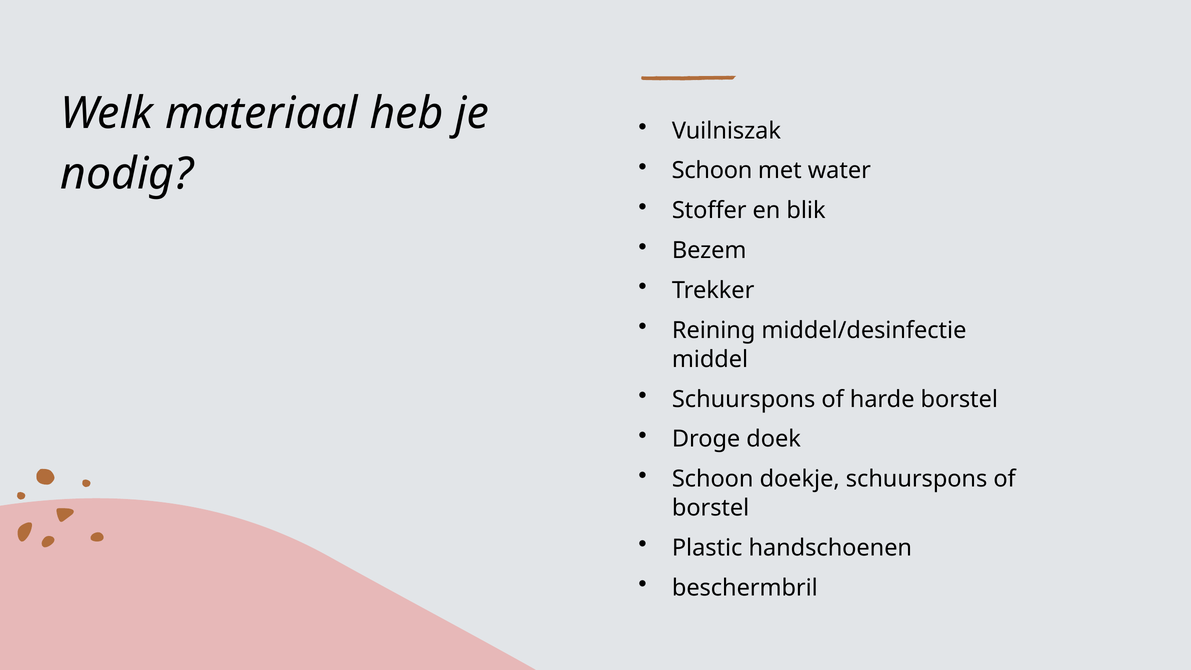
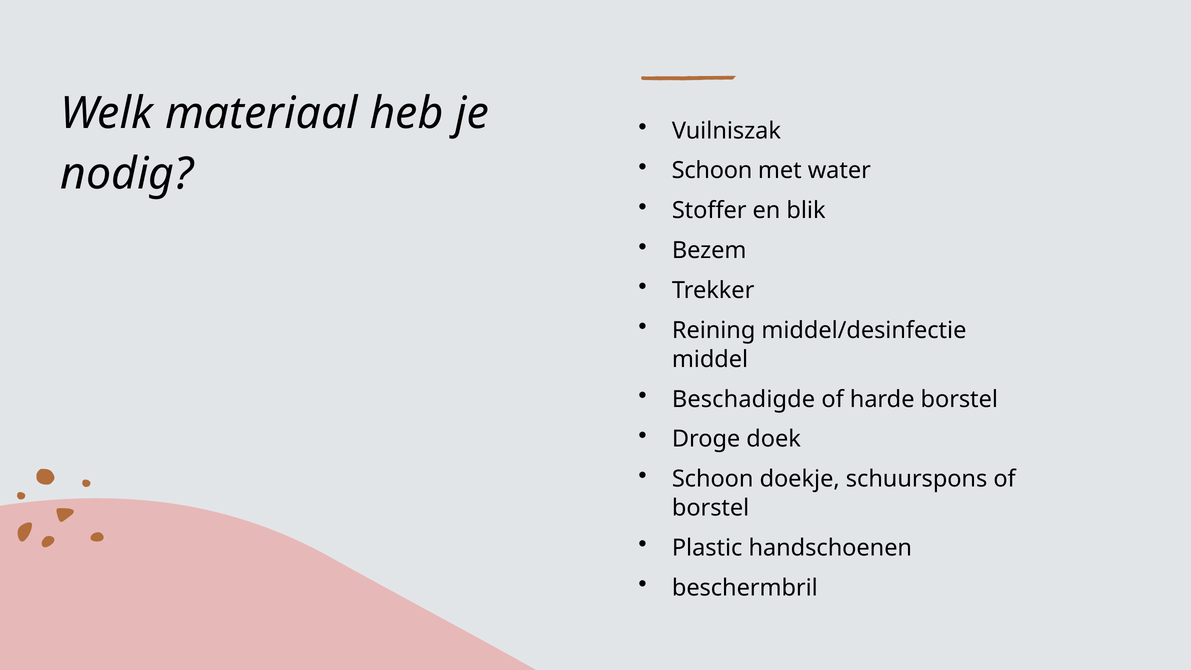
Schuurspons: Schuurspons -> Beschadigde (744, 399)
